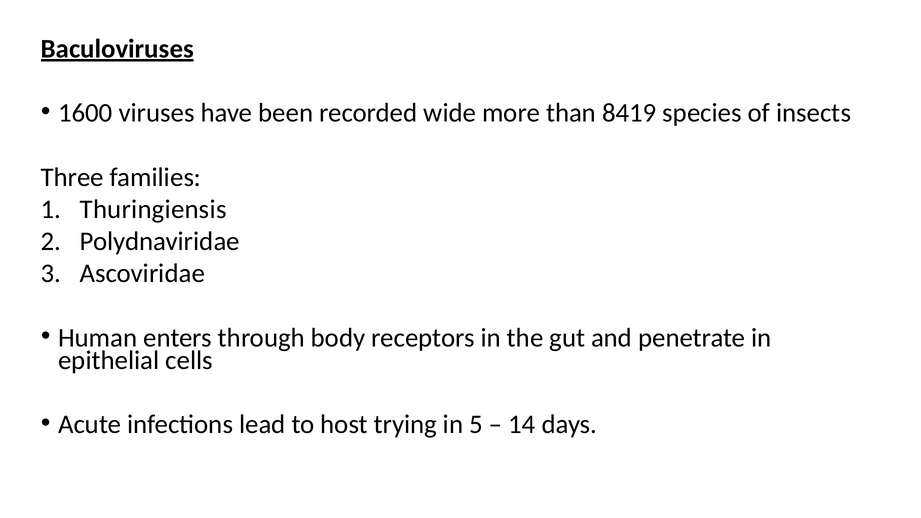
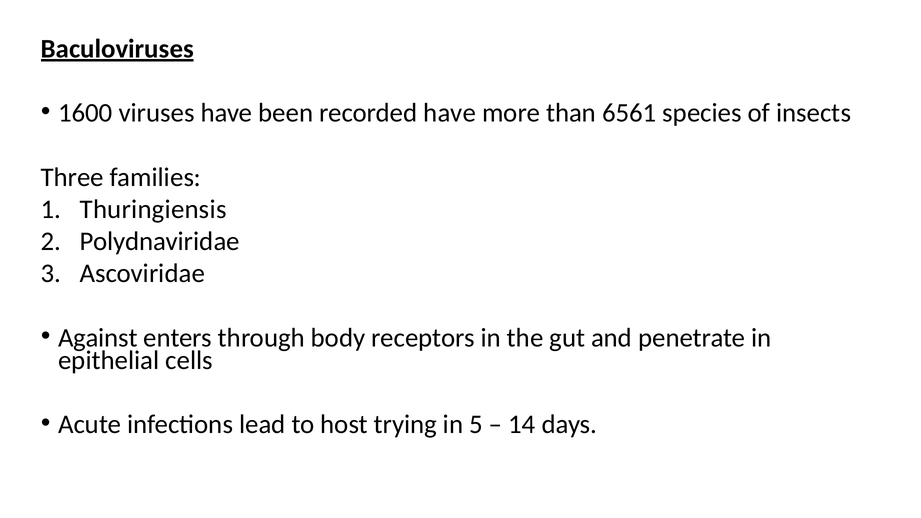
recorded wide: wide -> have (450, 113)
8419: 8419 -> 6561 (629, 113)
Human: Human -> Against (98, 338)
